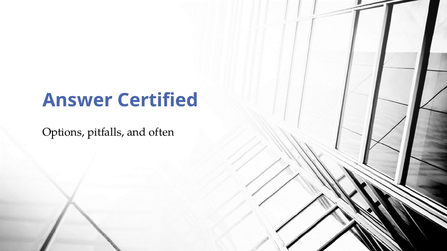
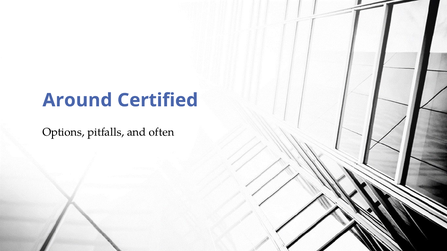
Answer: Answer -> Around (77, 100)
